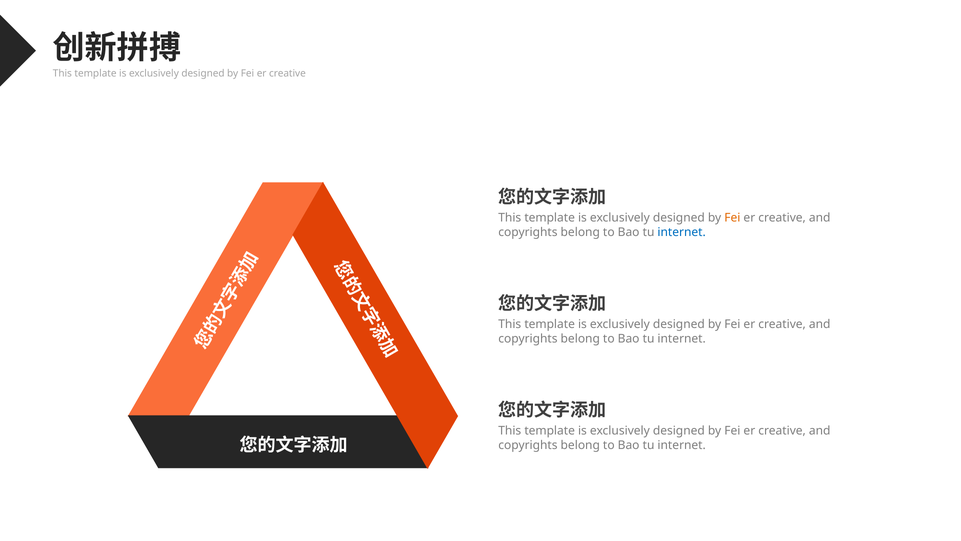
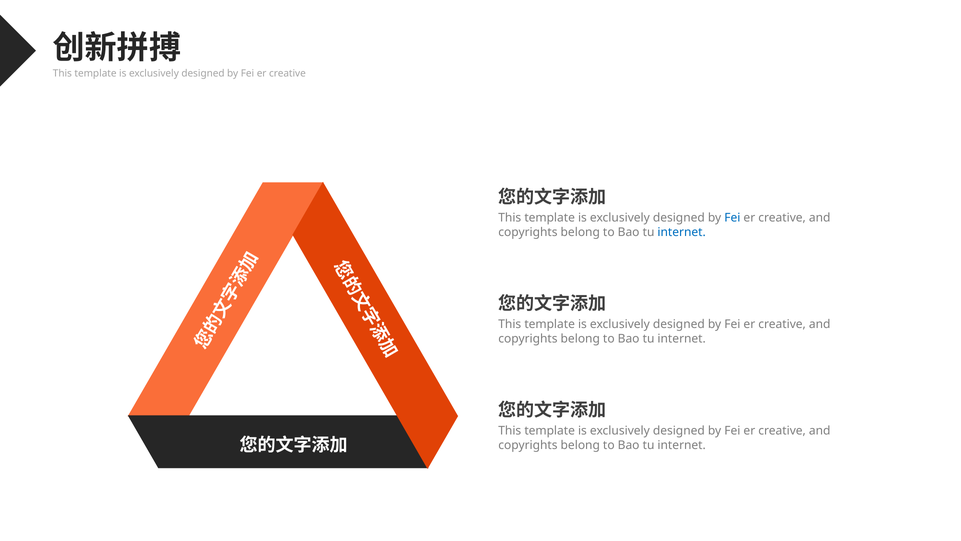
Fei colour: orange -> blue (732, 217)
